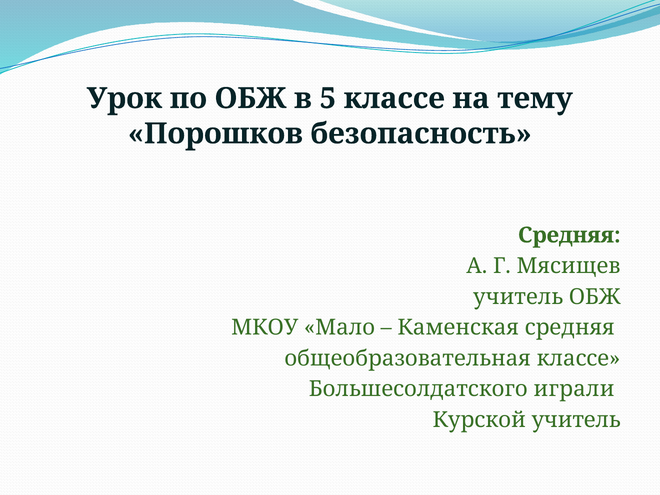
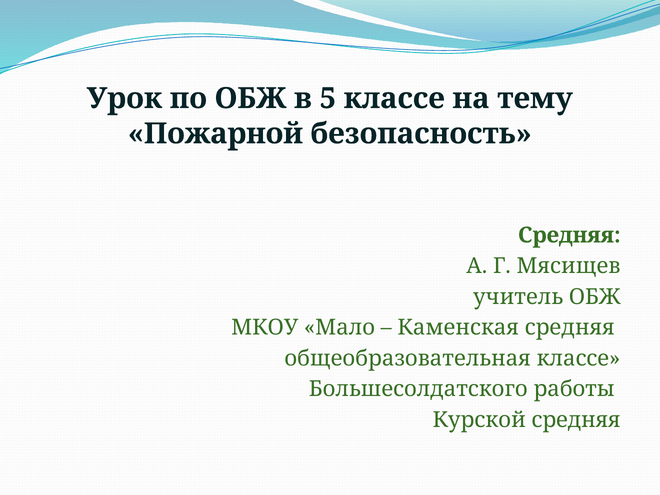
Порошков: Порошков -> Пожарной (215, 134)
играли: играли -> работы (574, 389)
Курской учитель: учитель -> средняя (576, 420)
